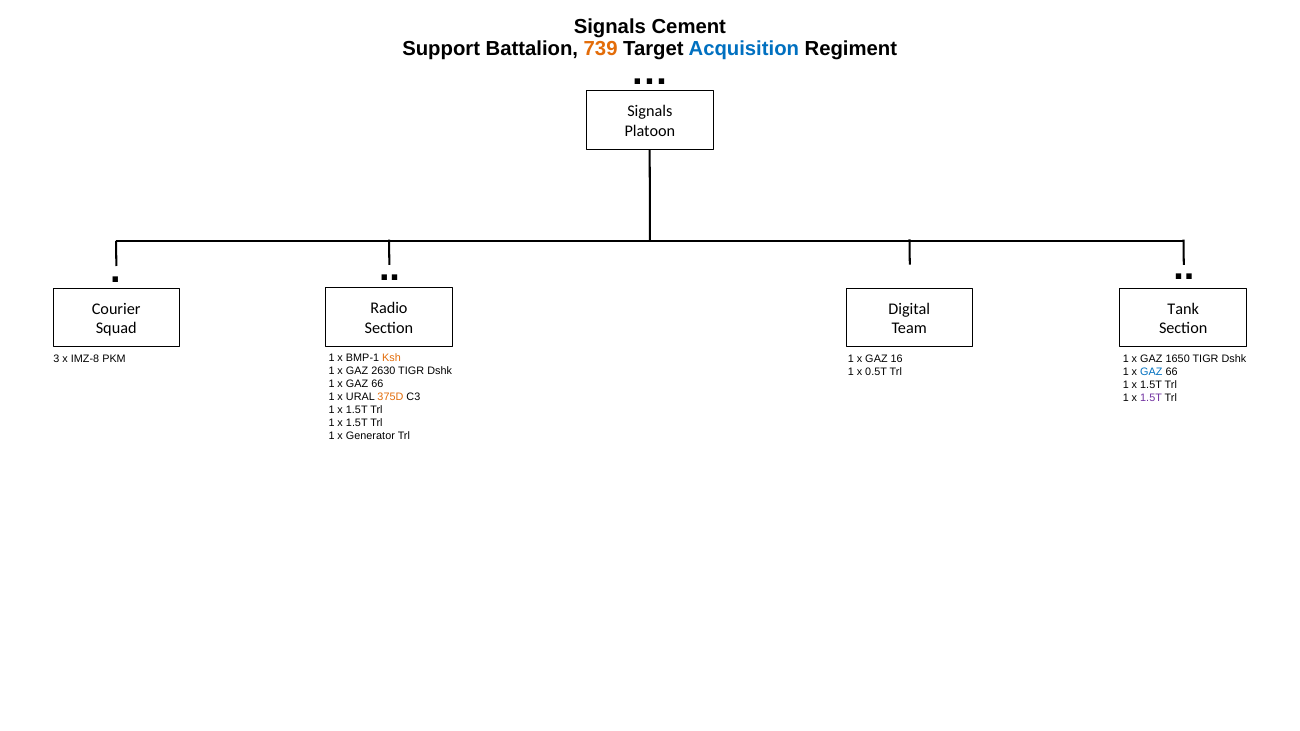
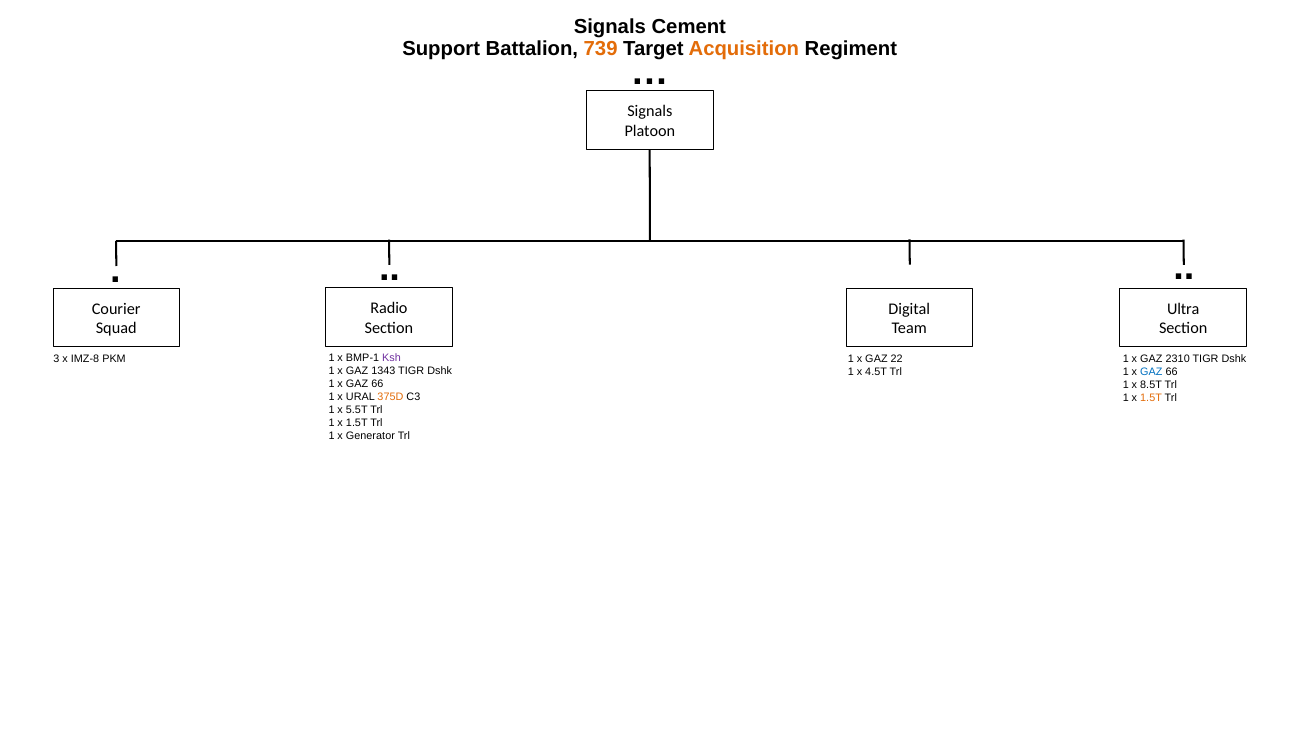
Acquisition colour: blue -> orange (744, 49)
Tank: Tank -> Ultra (1183, 309)
Ksh colour: orange -> purple (391, 358)
16: 16 -> 22 (897, 359)
1650: 1650 -> 2310 (1178, 359)
2630: 2630 -> 1343 (383, 371)
0.5T: 0.5T -> 4.5T (876, 372)
1.5T: 1.5T -> 8.5T (1151, 385)
1.5T colour: purple -> orange (1151, 398)
1.5T: 1.5T -> 5.5T (357, 410)
